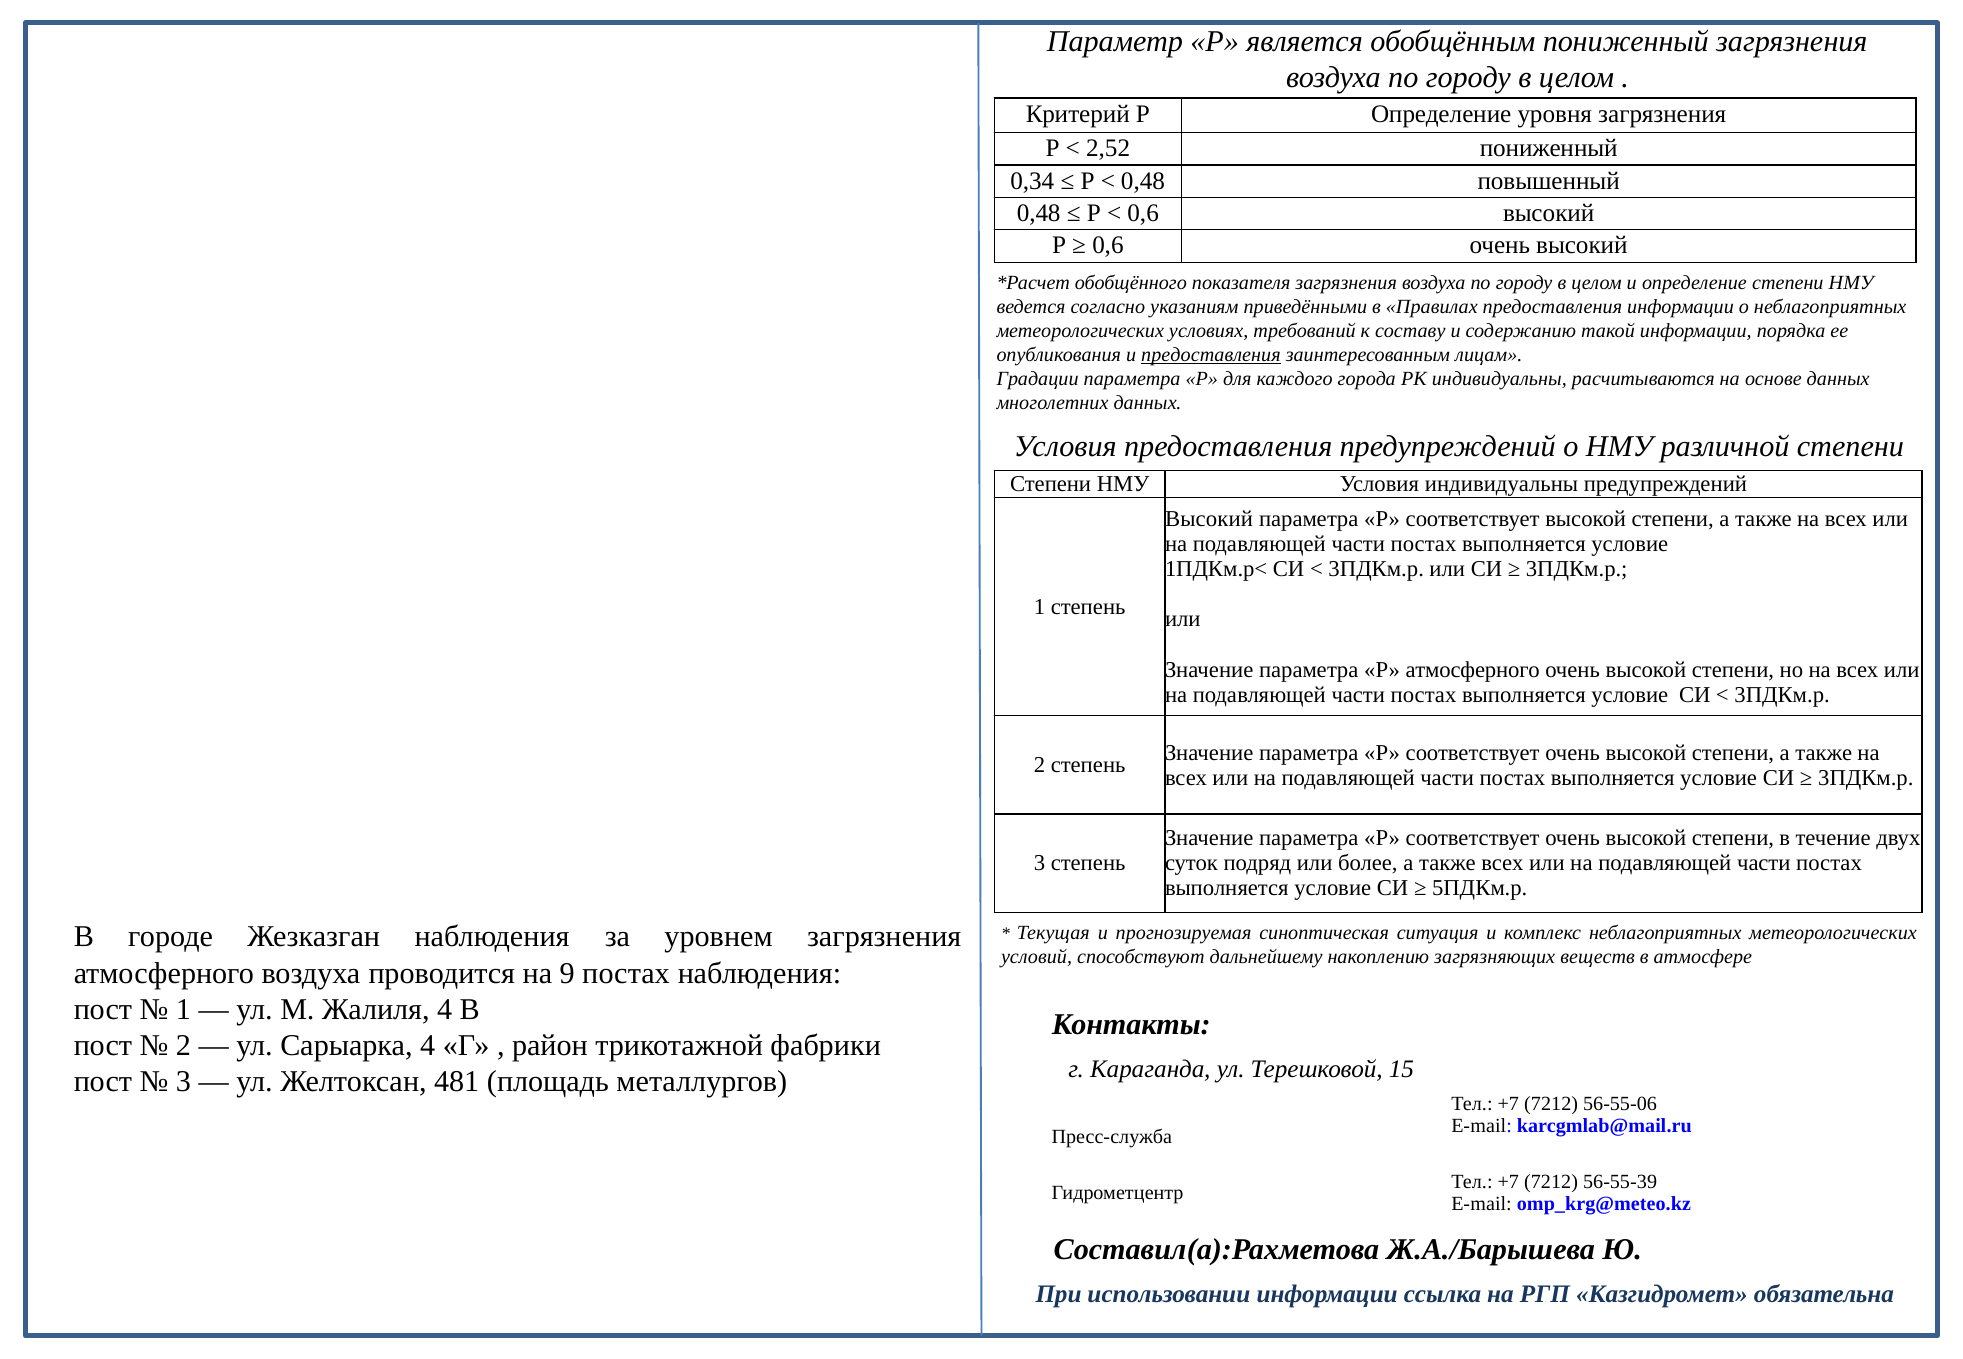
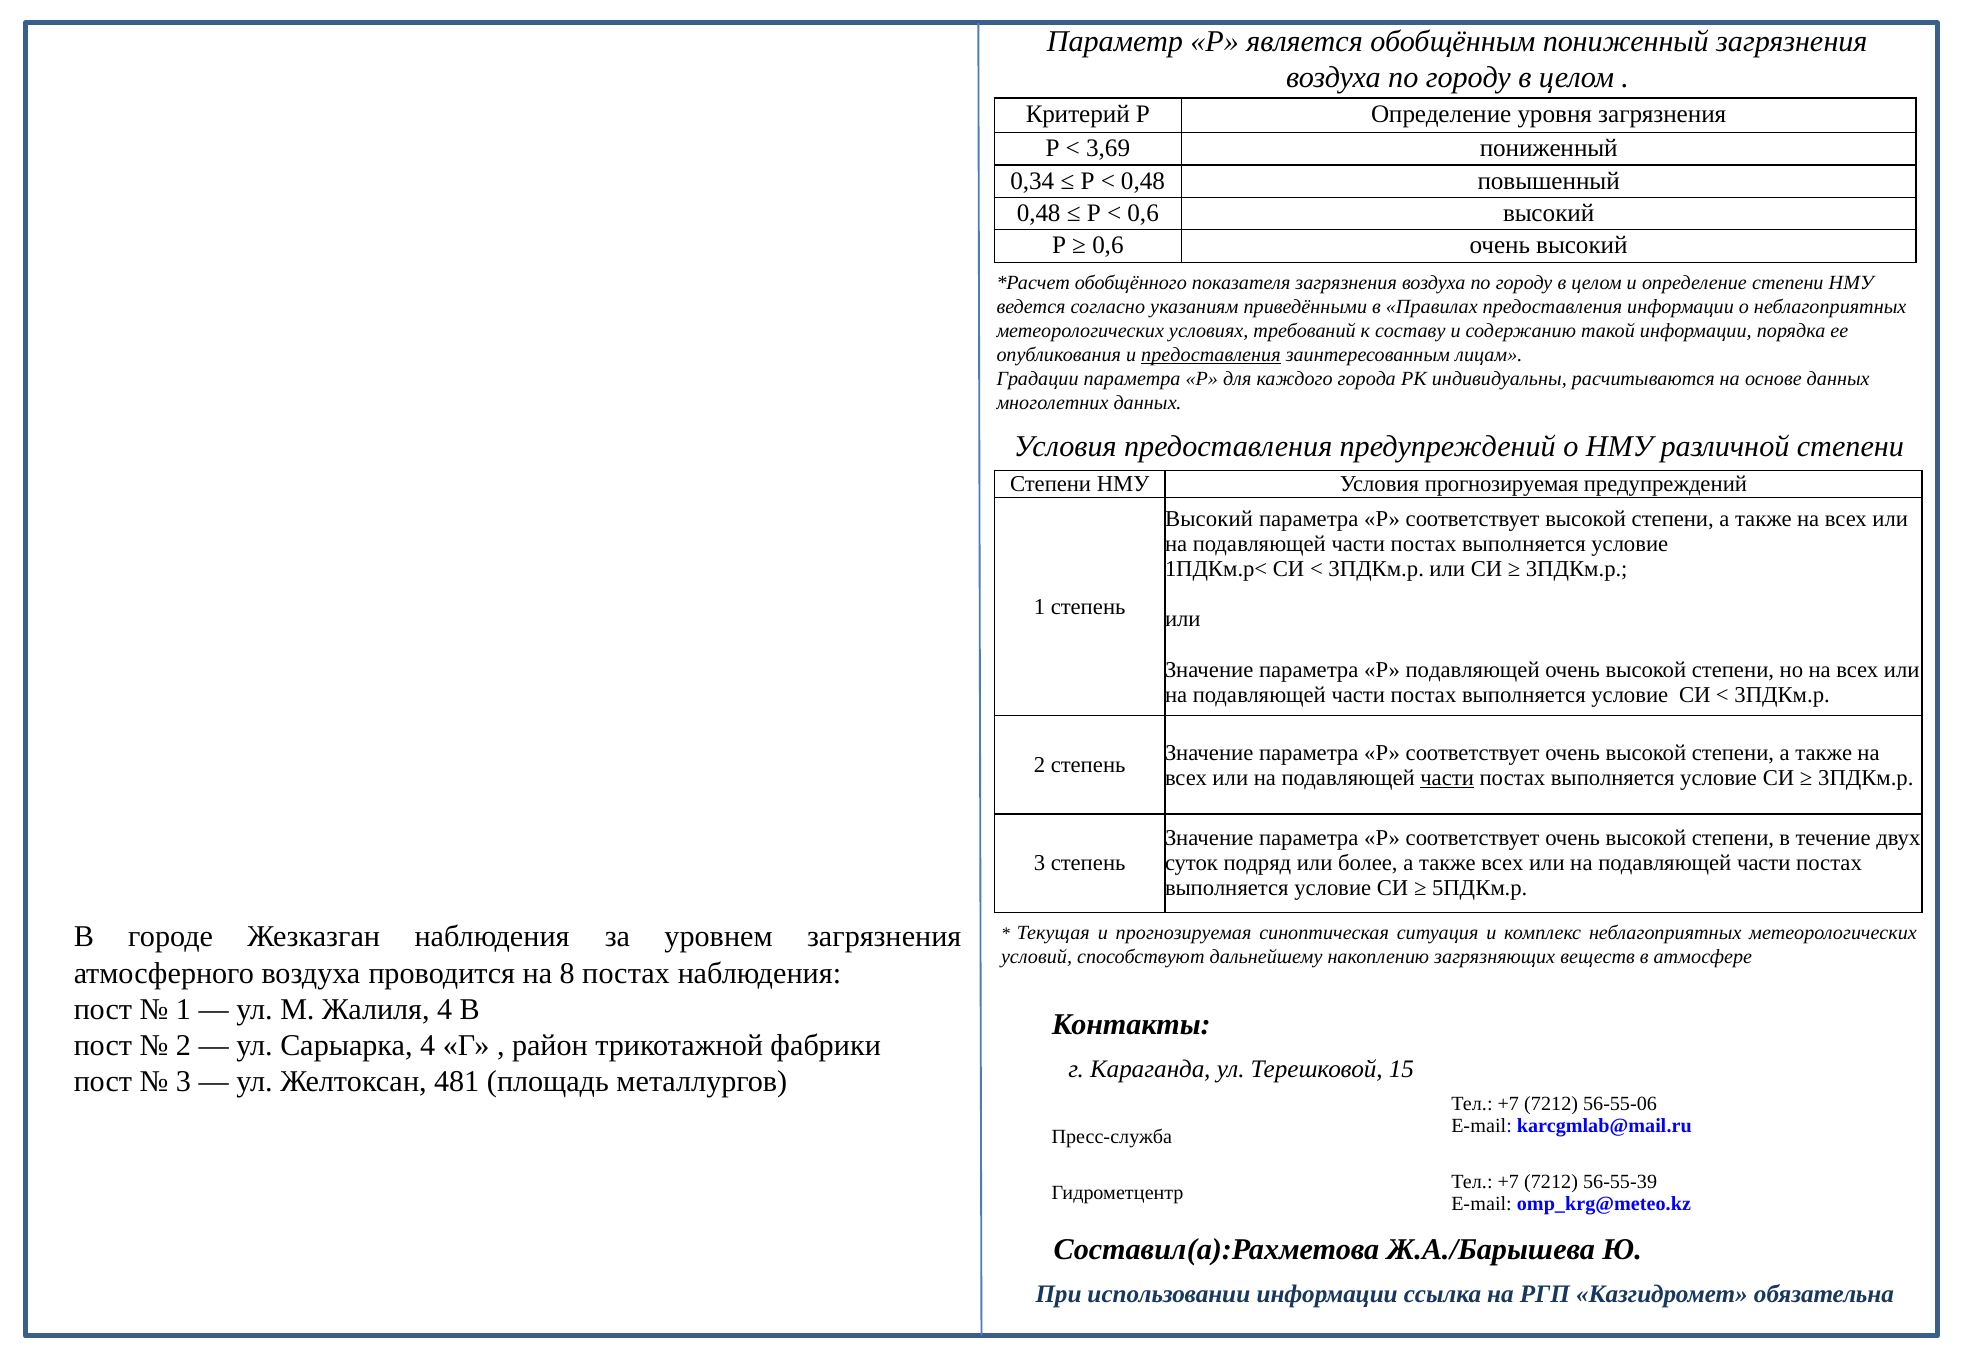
2,52: 2,52 -> 3,69 (1108, 148)
Условия индивидуальны: индивидуальны -> прогнозируемая (1502, 484)
Р атмосферного: атмосферного -> подавляющей (1473, 670)
части underline: none -> present (1447, 778)
9: 9 -> 8 (567, 973)
